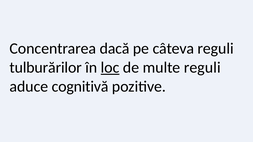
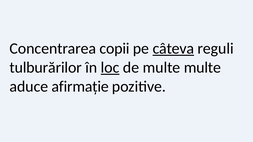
dacă: dacă -> copii (115, 49)
câteva underline: none -> present (173, 49)
multe reguli: reguli -> multe (202, 68)
cognitivă: cognitivă -> afirmație (80, 87)
